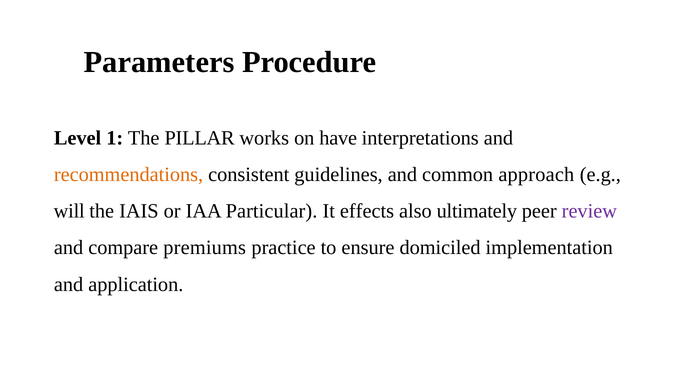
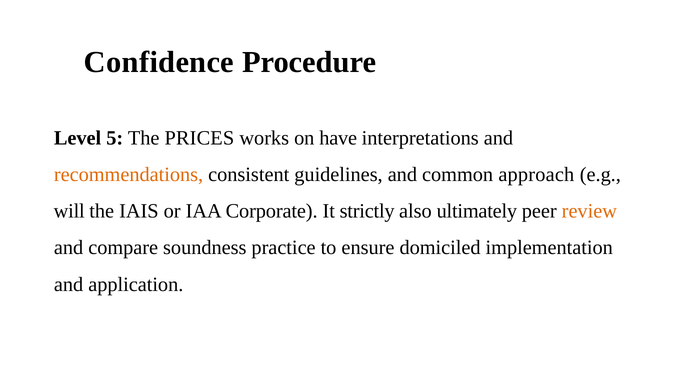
Parameters: Parameters -> Confidence (159, 62)
1: 1 -> 5 (115, 138)
PILLAR: PILLAR -> PRICES (199, 138)
Particular: Particular -> Corporate (272, 211)
effects: effects -> strictly (367, 211)
review colour: purple -> orange (589, 211)
premiums: premiums -> soundness (205, 248)
